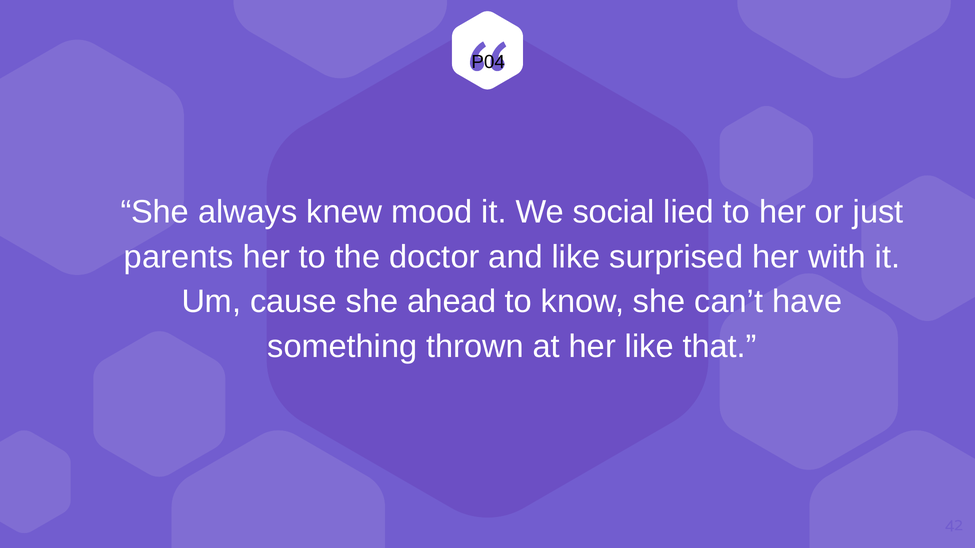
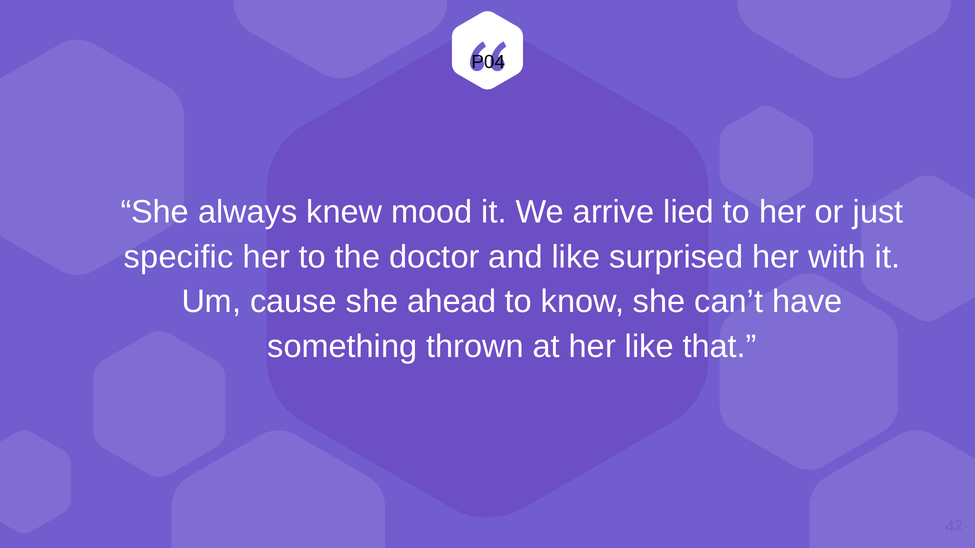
social: social -> arrive (614, 212)
parents: parents -> specific (179, 257)
